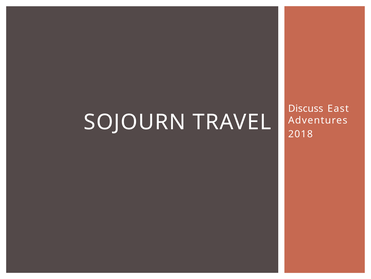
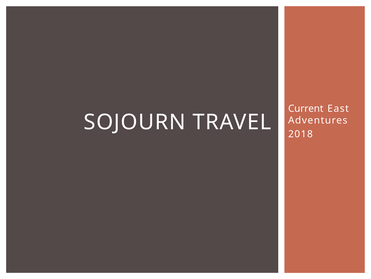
Discuss: Discuss -> Current (306, 108)
